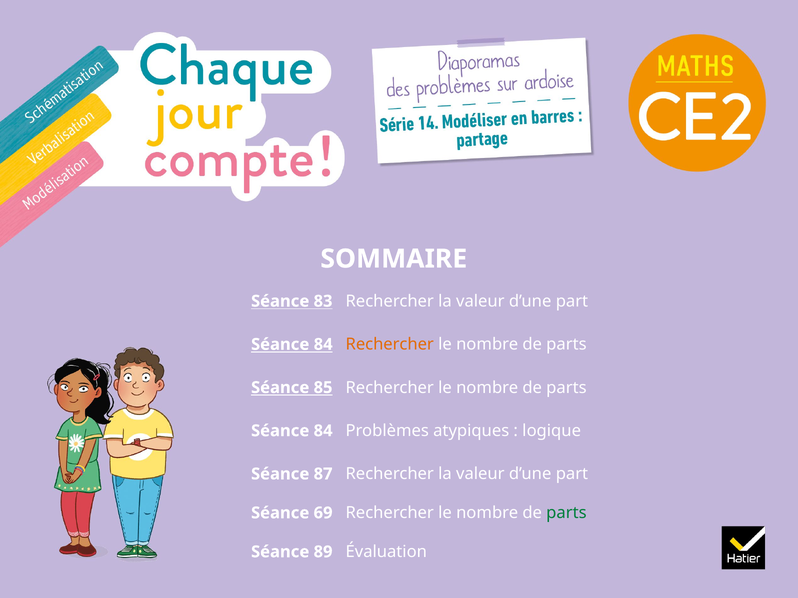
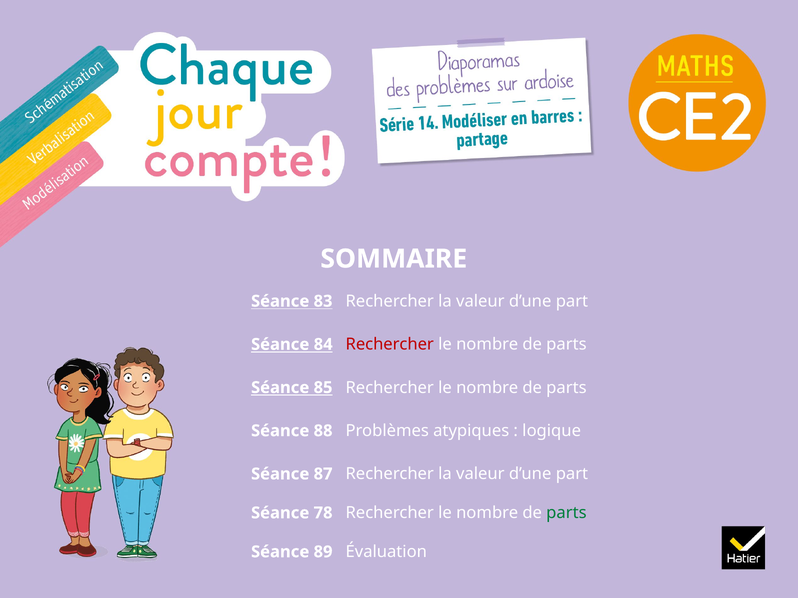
Rechercher colour: orange -> red (390, 345)
84: 84 -> 88 (323, 431)
69: 69 -> 78 (323, 513)
